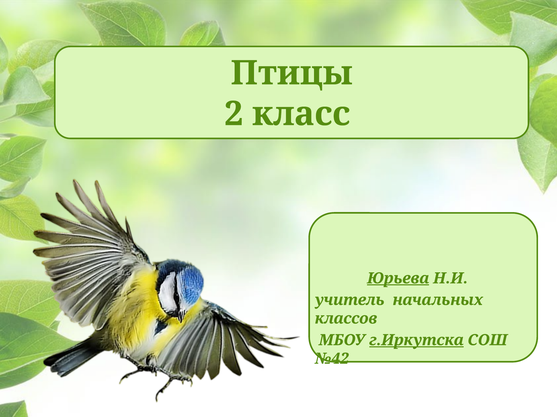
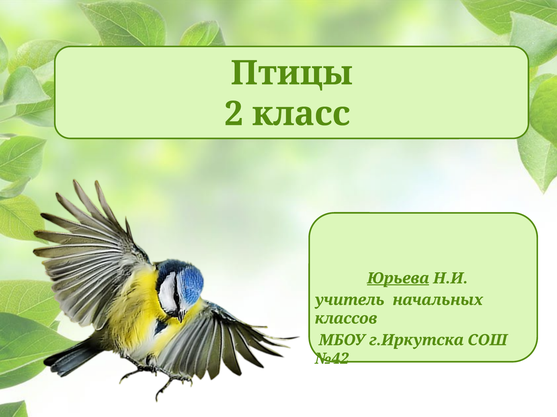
г.Иркутска underline: present -> none (416, 341)
